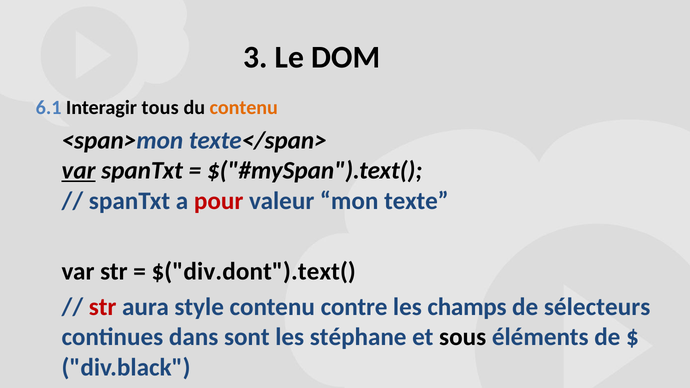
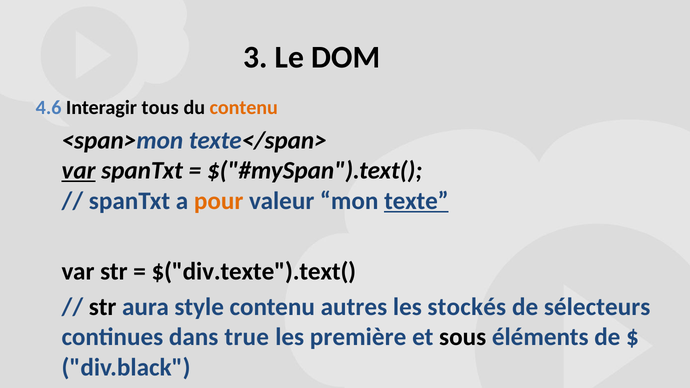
6.1: 6.1 -> 4.6 (49, 108)
pour colour: red -> orange (219, 201)
texte underline: none -> present (416, 201)
$("div.dont").text(: $("div.dont").text( -> $("div.texte").text( (254, 272)
str colour: red -> black (103, 307)
contre: contre -> autres (354, 307)
champs: champs -> stockés (467, 307)
sont: sont -> true (247, 337)
stéphane: stéphane -> première (358, 337)
